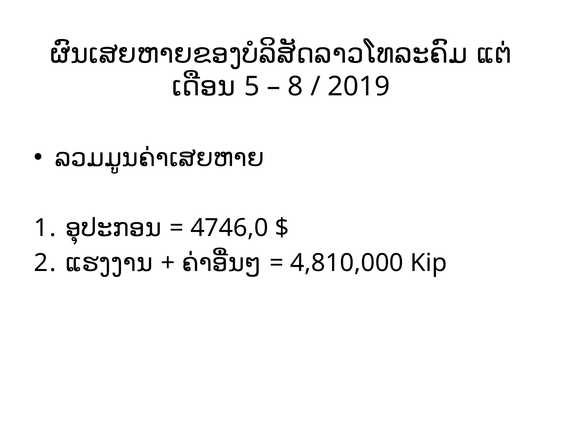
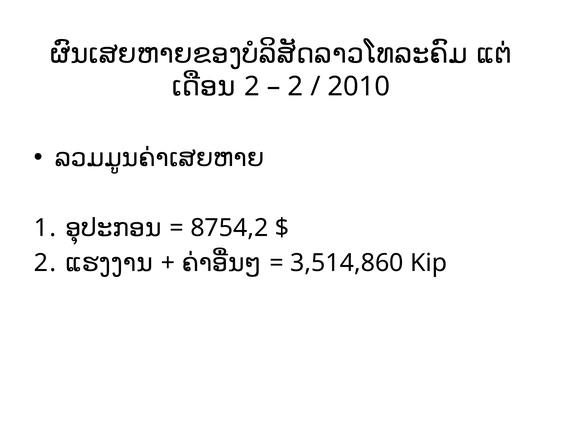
5: 5 -> 2 (252, 87)
8: 8 -> 2 (295, 87)
2019: 2019 -> 2010 (359, 87)
4746,0: 4746,0 -> 8754,2 (229, 228)
4,810,000: 4,810,000 -> 3,514,860 (347, 263)
